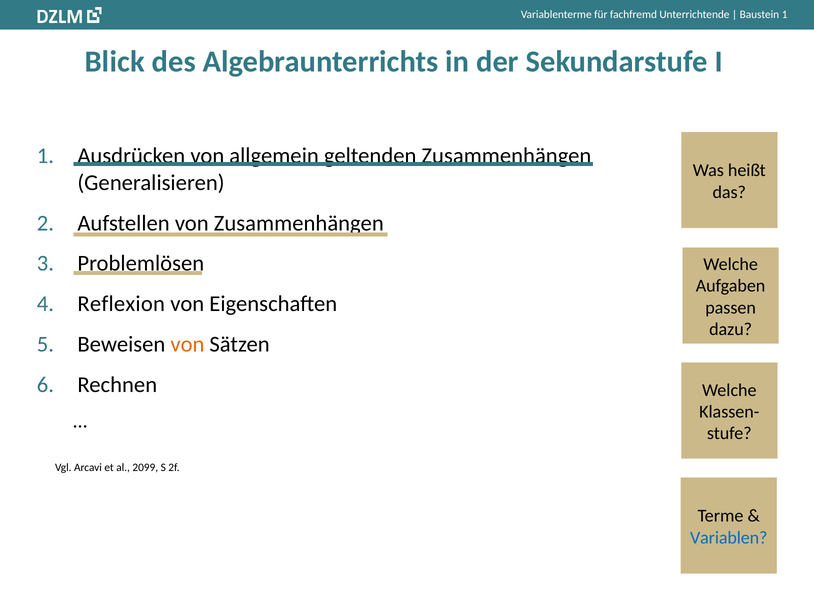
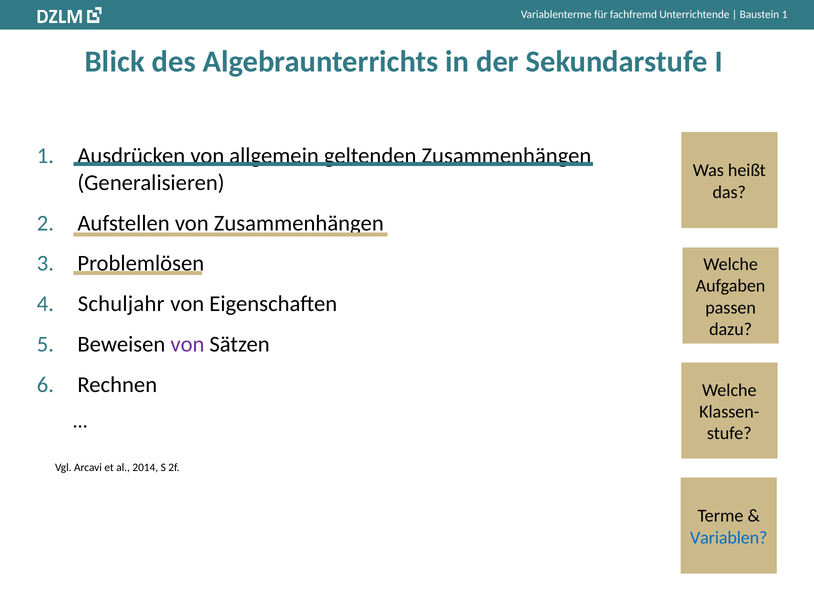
Reflexion: Reflexion -> Schuljahr (121, 304)
von colour: orange -> purple (187, 345)
2099: 2099 -> 2014 (145, 468)
